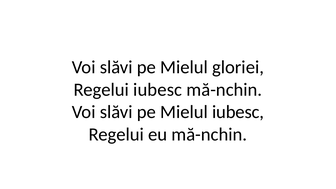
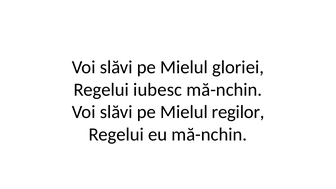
Mielul iubesc: iubesc -> regilor (238, 112)
